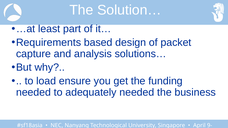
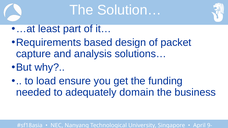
adequately needed: needed -> domain (137, 92)
